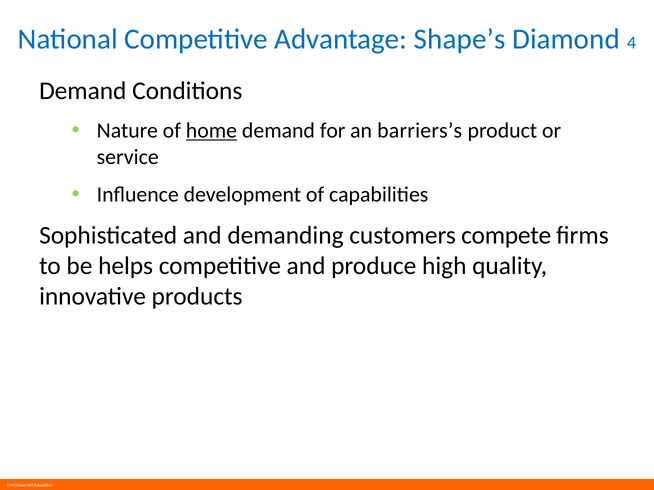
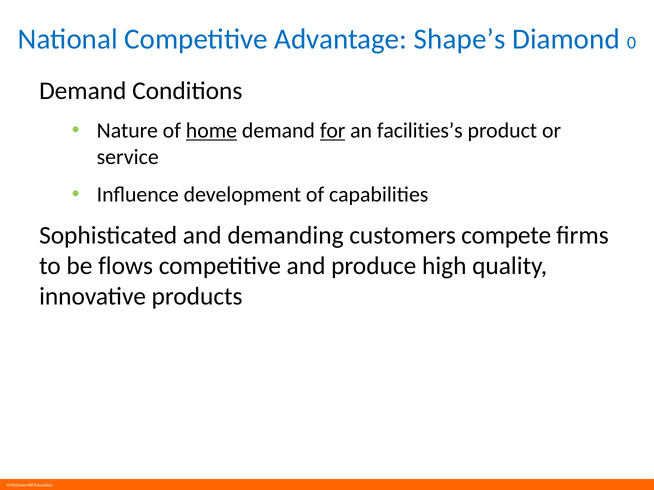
4: 4 -> 0 (632, 43)
for underline: none -> present (333, 131)
barriers’s: barriers’s -> facilities’s (420, 131)
helps: helps -> flows (126, 266)
